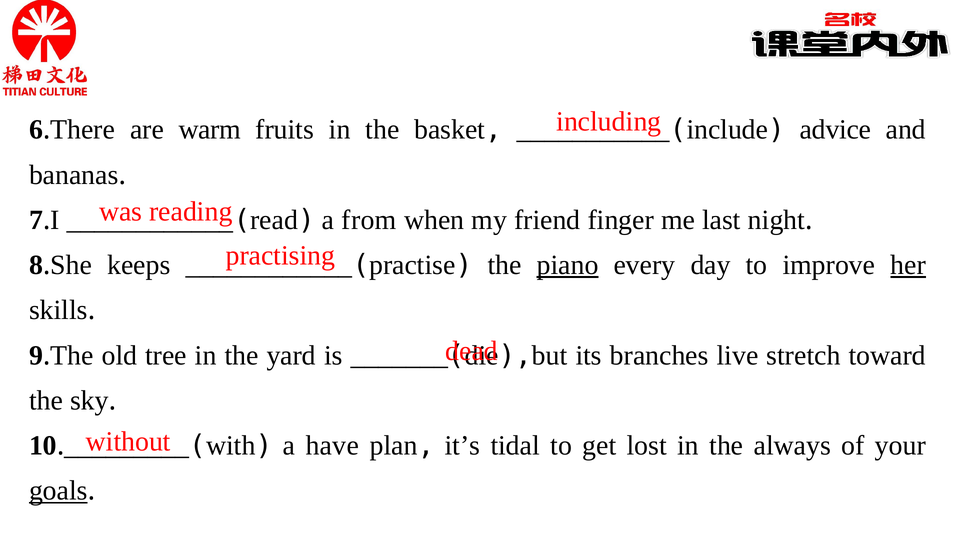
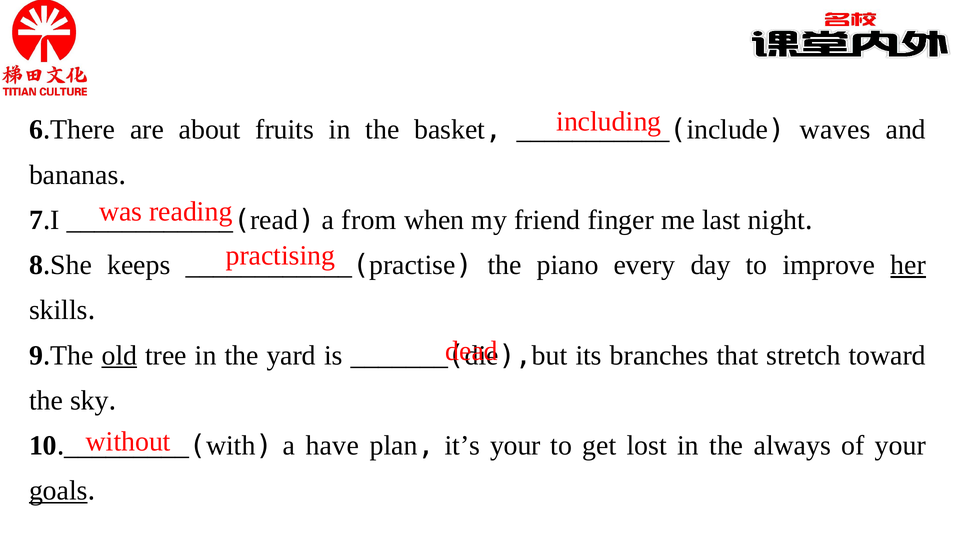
warm: warm -> about (210, 130)
advice: advice -> waves (835, 130)
piano underline: present -> none (568, 265)
old underline: none -> present (119, 355)
live: live -> that (738, 355)
it’s tidal: tidal -> your (515, 446)
